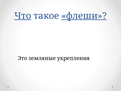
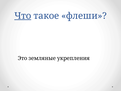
флеши underline: present -> none (84, 16)
